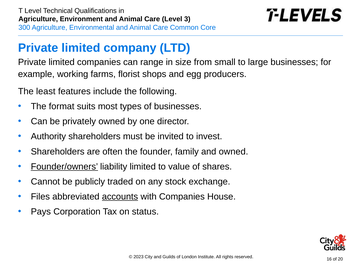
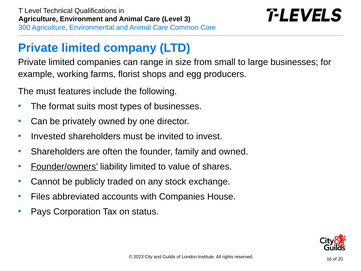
The least: least -> must (46, 91)
Authority: Authority -> Invested (48, 136)
accounts underline: present -> none (120, 196)
